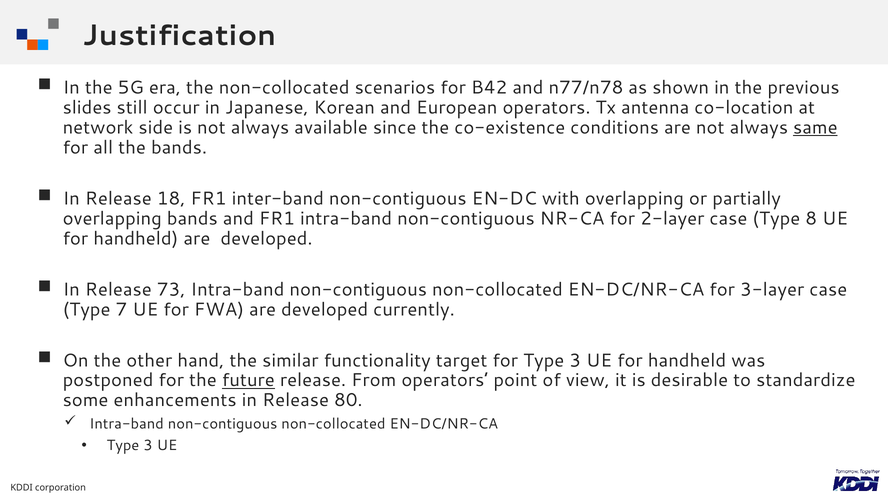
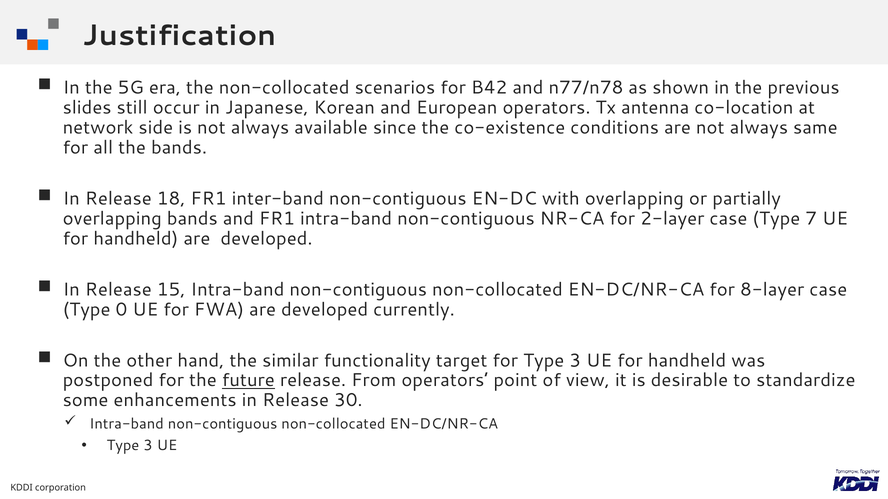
same underline: present -> none (815, 128)
8: 8 -> 7 (811, 219)
73: 73 -> 15 (171, 290)
3-layer: 3-layer -> 8-layer (772, 290)
7: 7 -> 0 (121, 310)
80: 80 -> 30 (348, 401)
